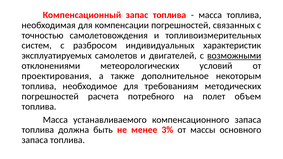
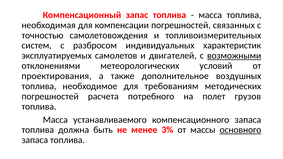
некоторым: некоторым -> воздушных (239, 76)
объем: объем -> грузов (248, 97)
основного underline: none -> present (240, 130)
